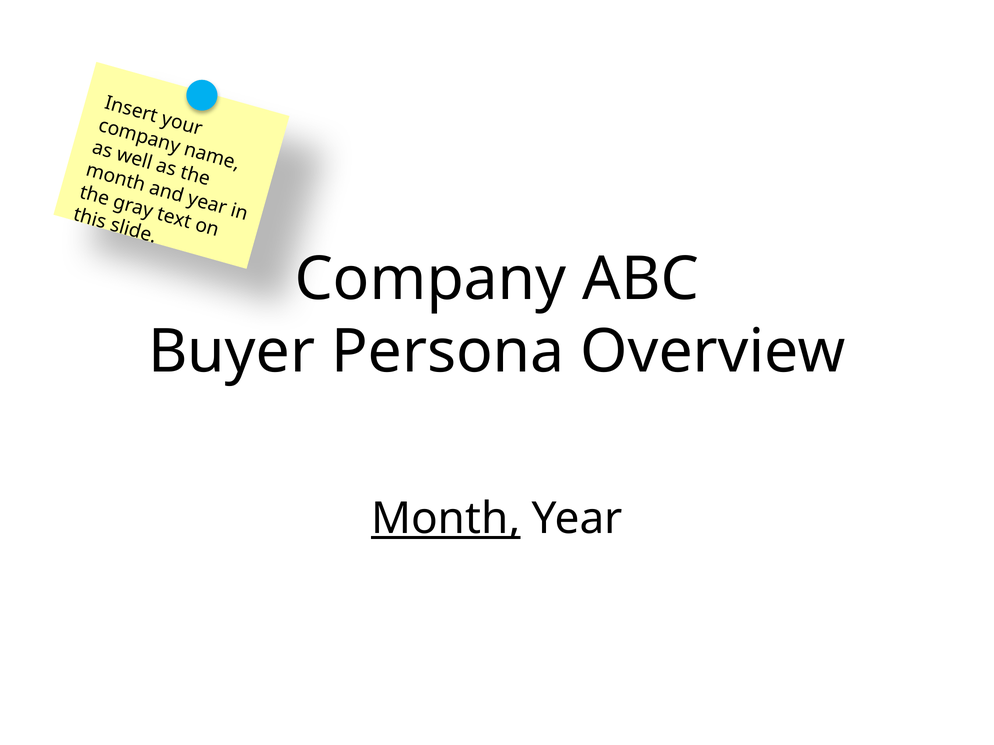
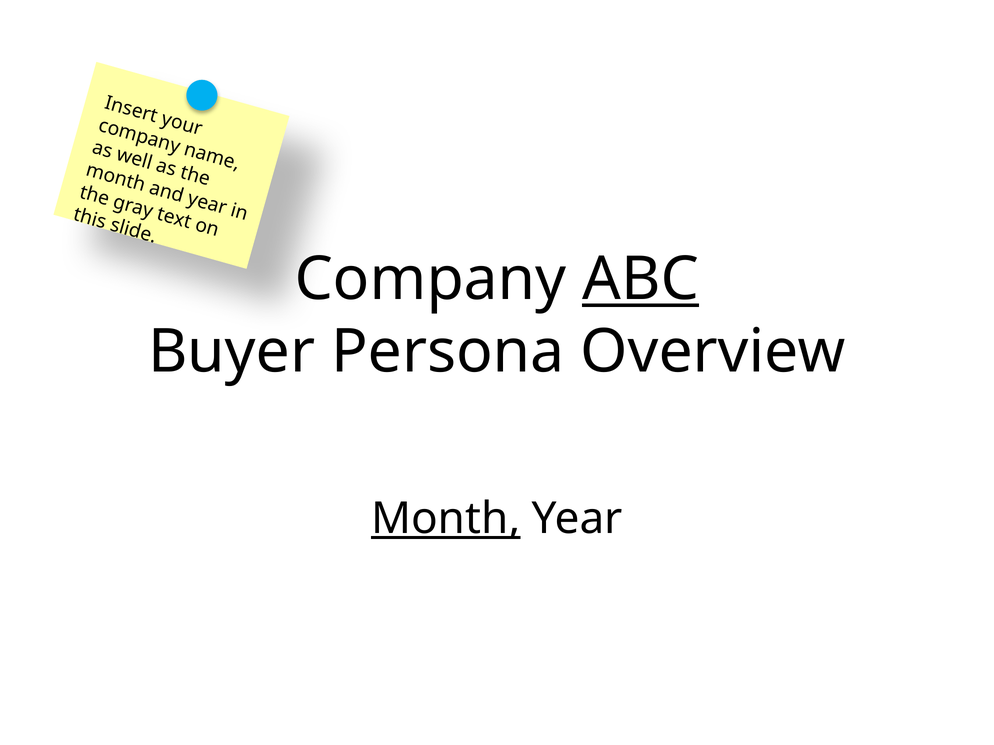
ABC underline: none -> present (641, 279)
